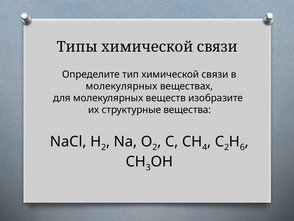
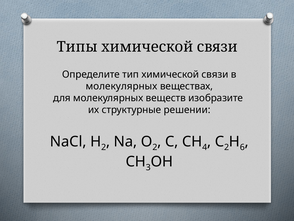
вещества: вещества -> решении (187, 110)
